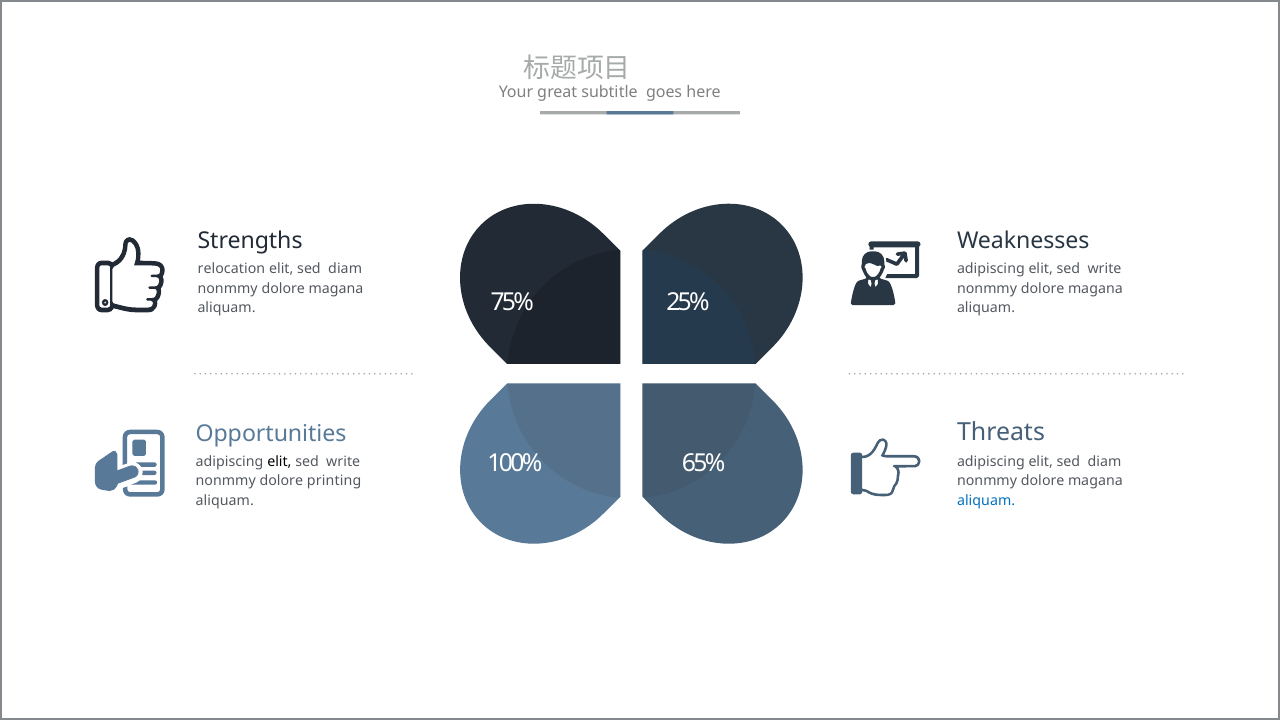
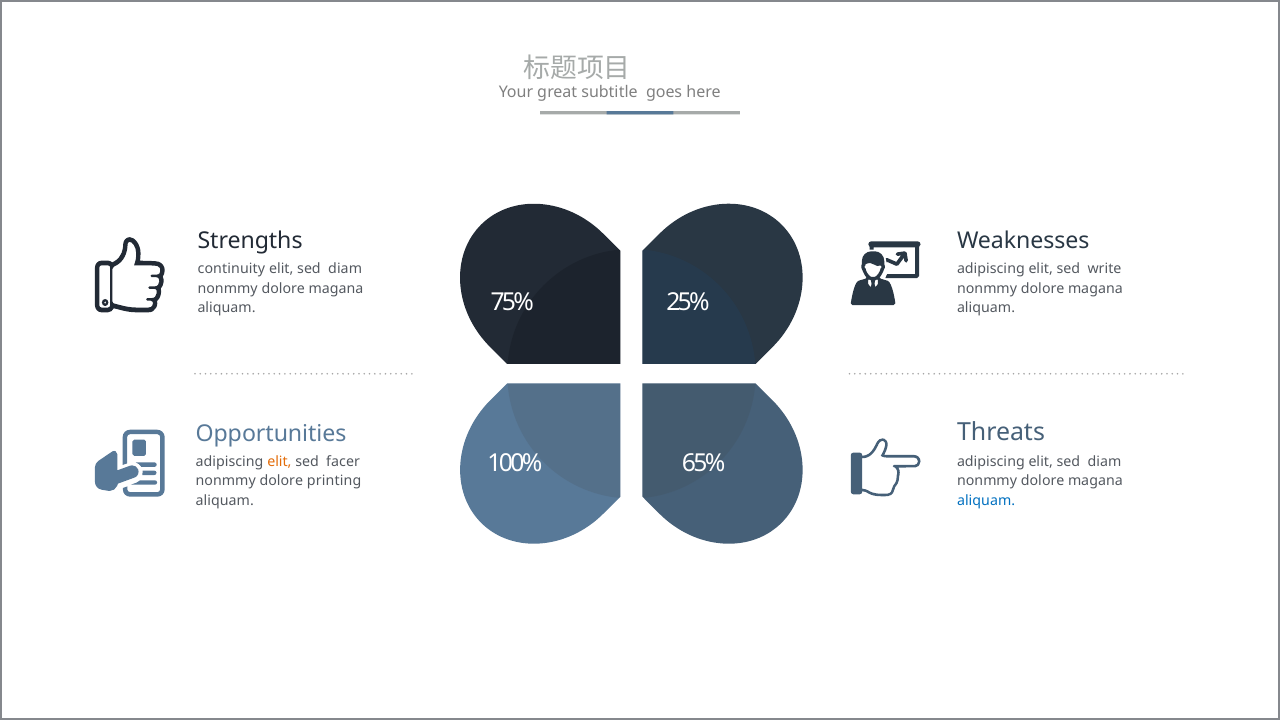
relocation: relocation -> continuity (231, 269)
elit colour: black -> orange (279, 462)
write: write -> facer (343, 462)
